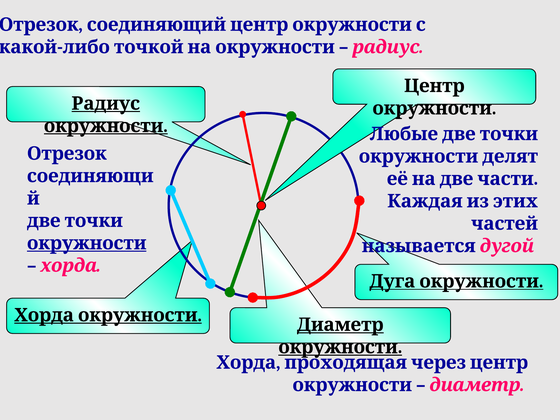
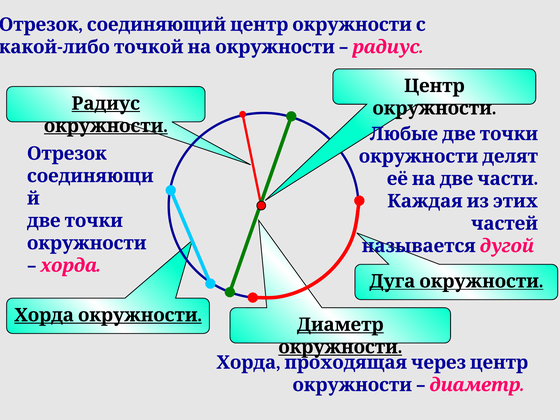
окружности underline: present -> none (87, 243)
